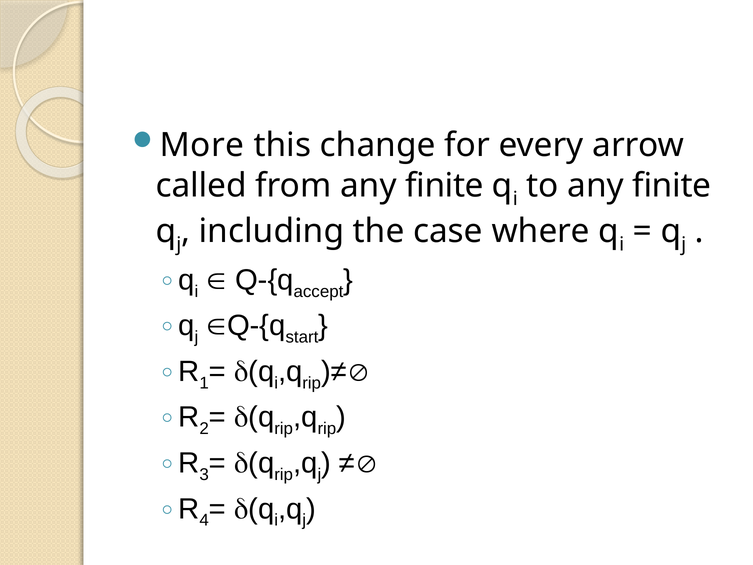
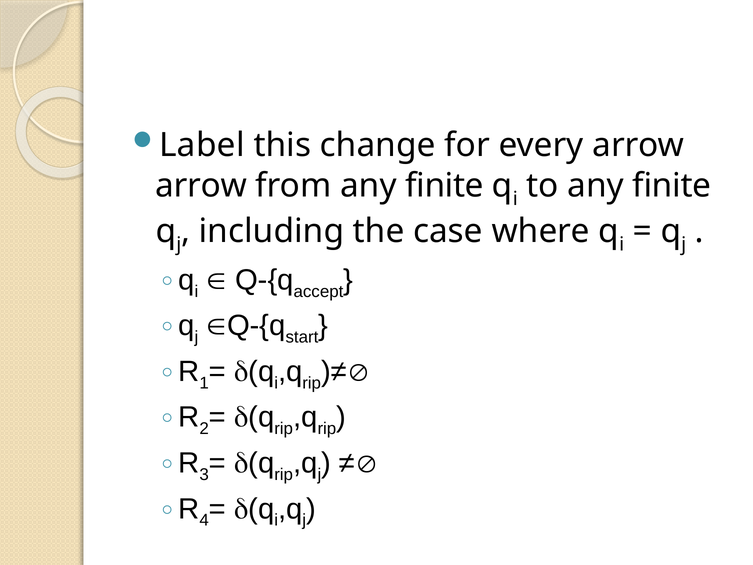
More: More -> Label (202, 145)
called: called -> arrow (201, 186)
